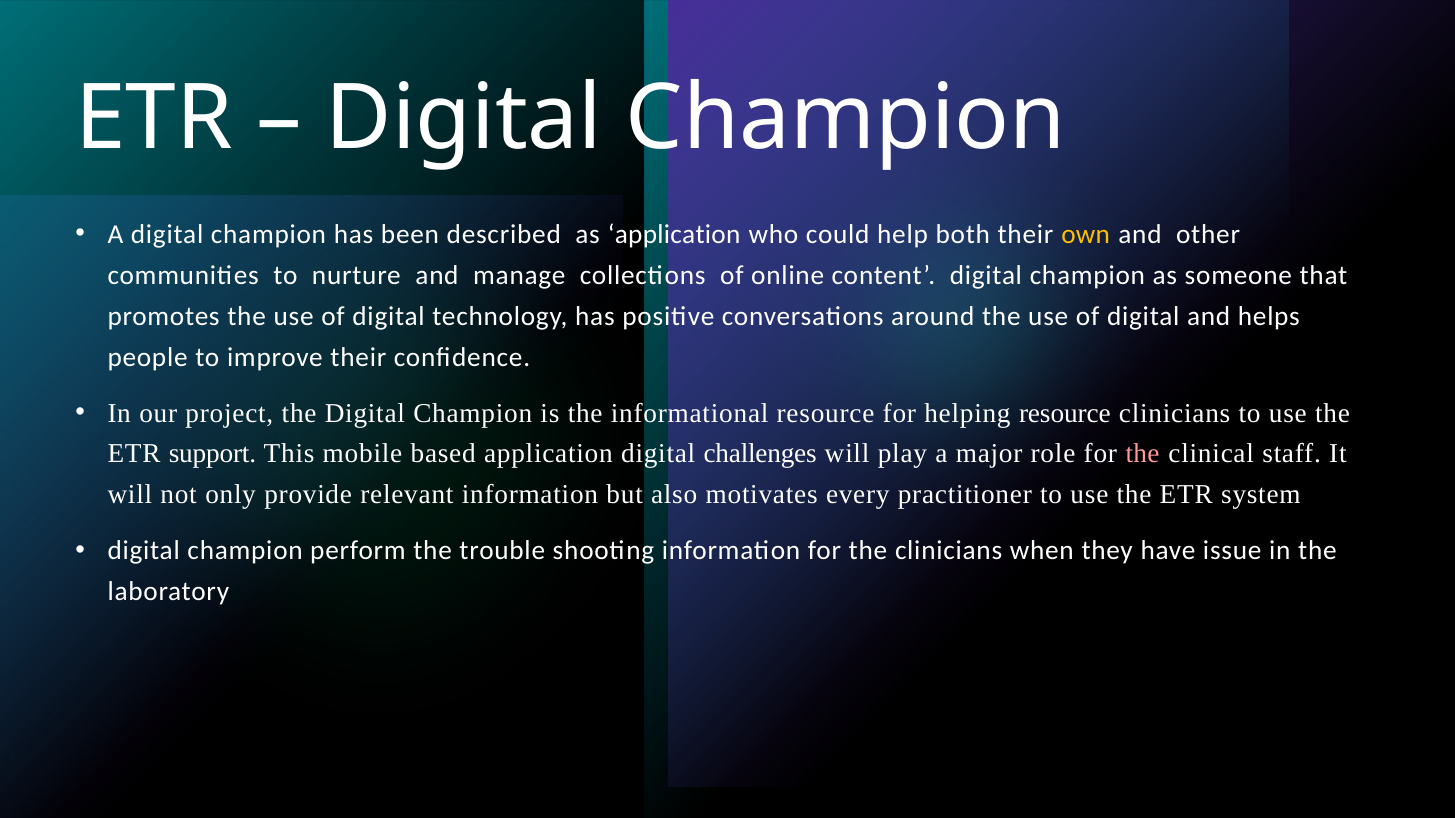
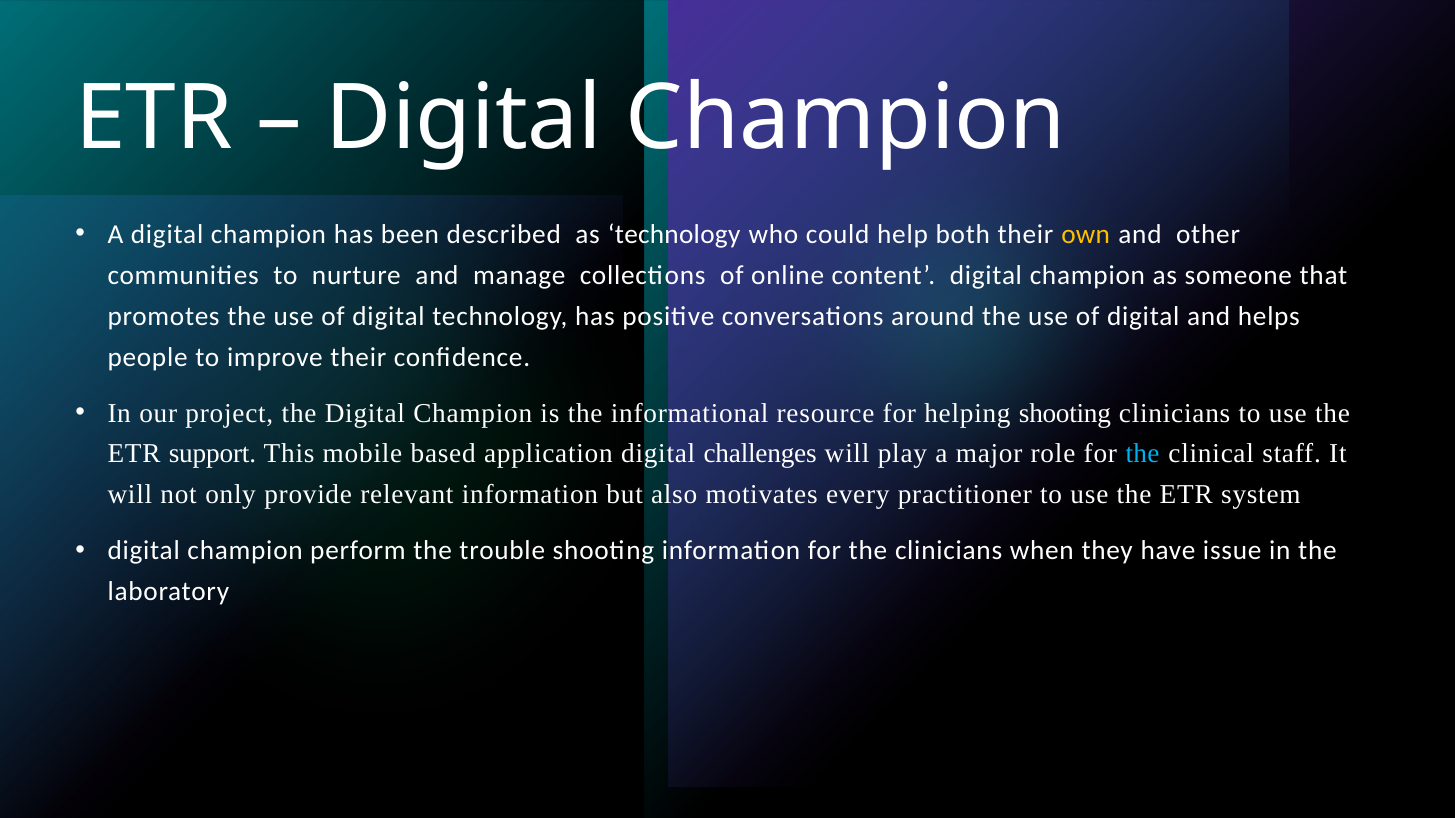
as application: application -> technology (674, 235)
helping resource: resource -> shooting (1065, 413)
the colour: pink -> light blue (1143, 454)
